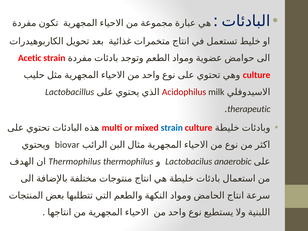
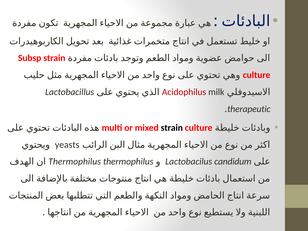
Acetic: Acetic -> Subsp (30, 58)
strain colour: blue -> black (172, 128)
biovar: biovar -> yeasts (67, 145)
anaerobic: anaerobic -> candidum (233, 162)
